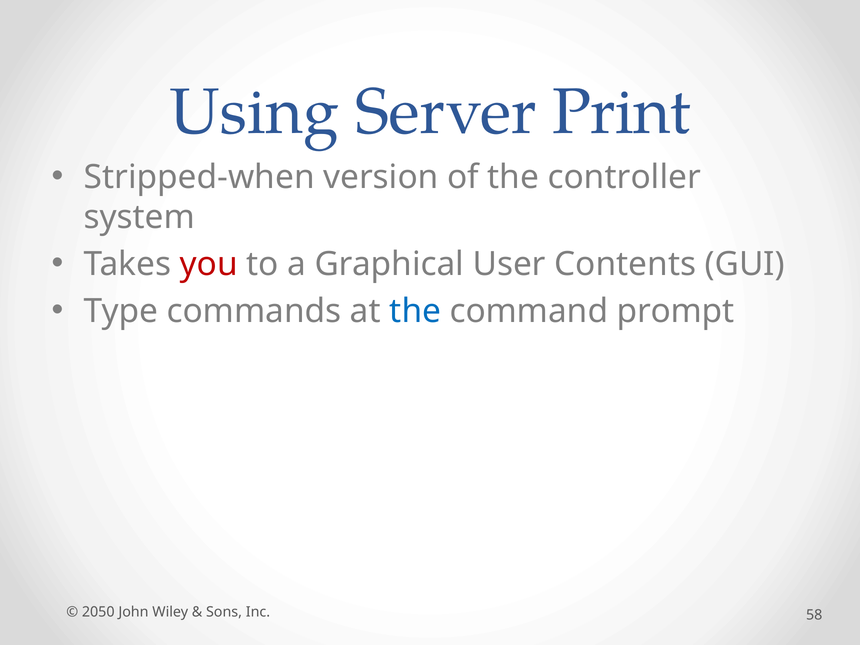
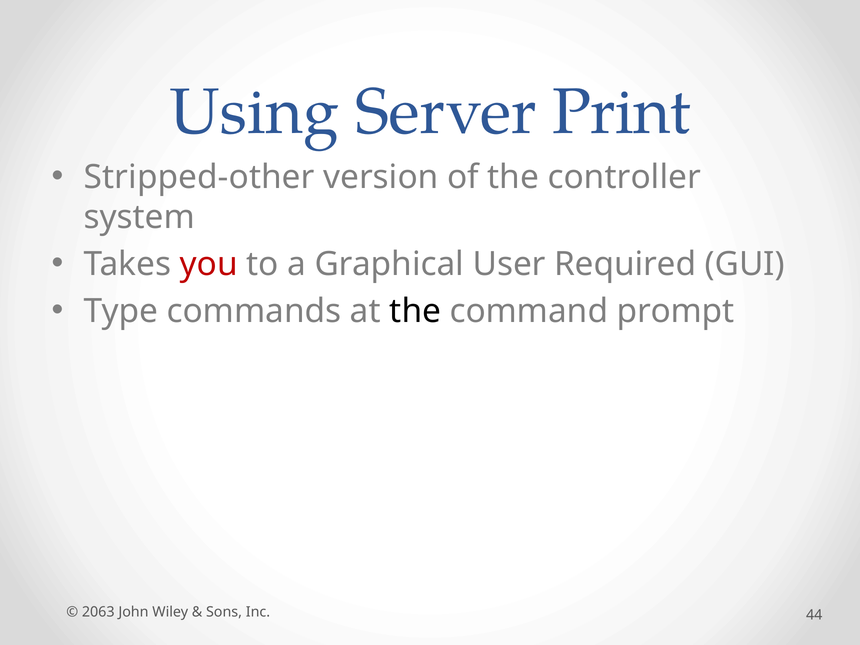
Stripped-when: Stripped-when -> Stripped-other (199, 177)
Contents: Contents -> Required (625, 264)
the colour: blue -> black (415, 311)
2050: 2050 -> 2063 (98, 612)
58: 58 -> 44 (814, 615)
